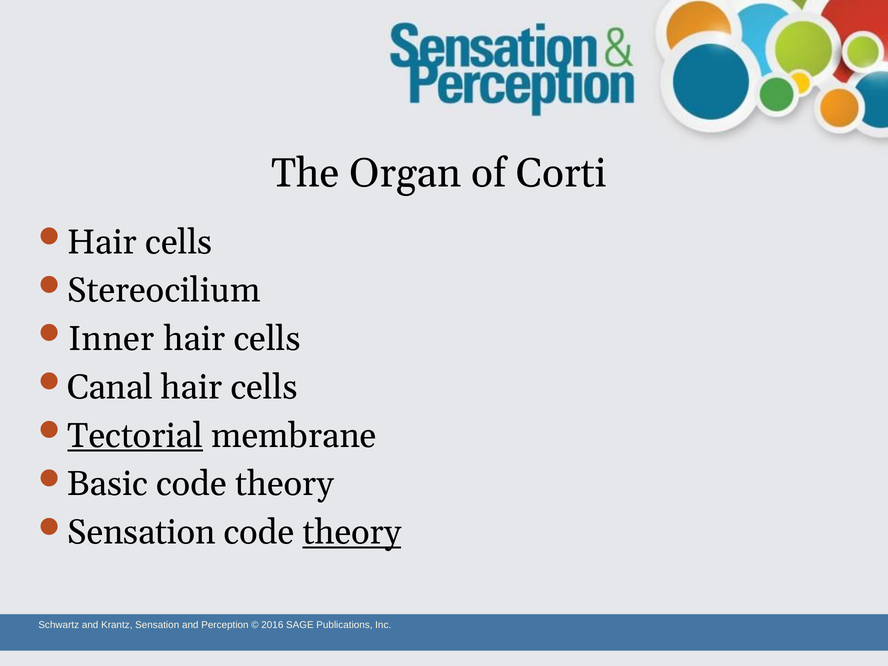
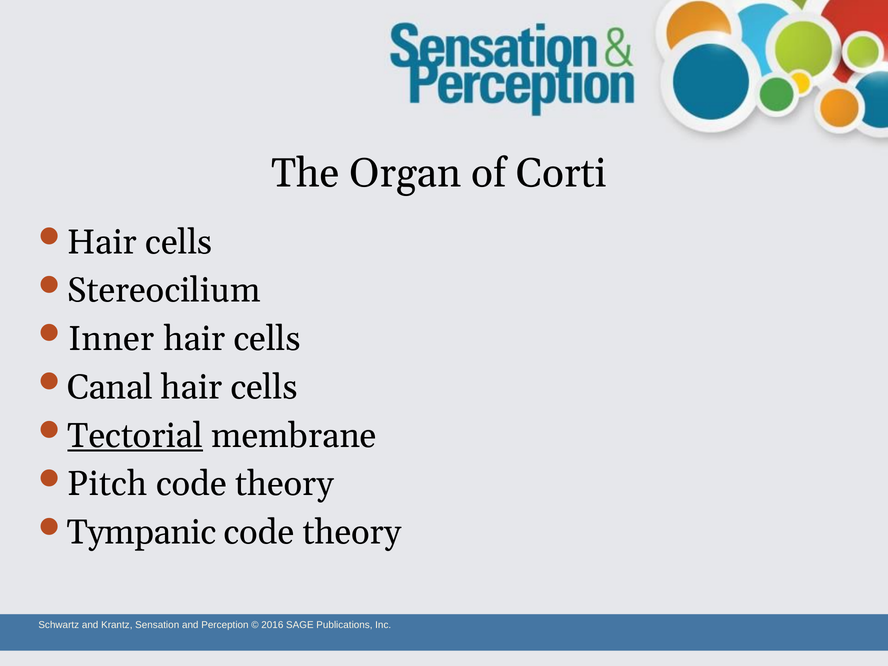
Basic: Basic -> Pitch (107, 484)
Sensation: Sensation -> Tympanic (142, 532)
theory underline: present -> none (352, 532)
